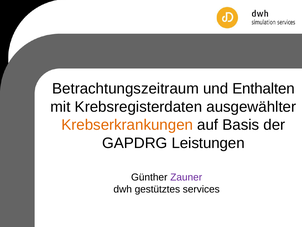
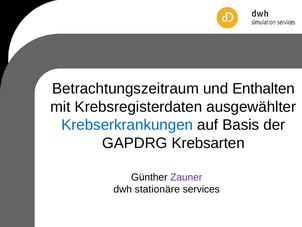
Krebserkrankungen colour: orange -> blue (127, 125)
Leistungen: Leistungen -> Krebsarten (208, 143)
gestütztes: gestütztes -> stationäre (157, 189)
